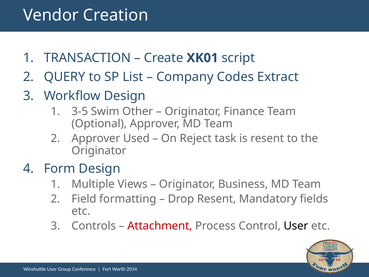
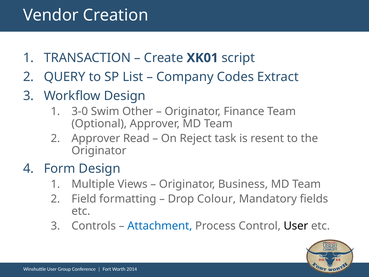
3-5: 3-5 -> 3-0 (80, 111)
Used: Used -> Read (136, 138)
Drop Resent: Resent -> Colour (216, 199)
Attachment colour: red -> blue (160, 226)
